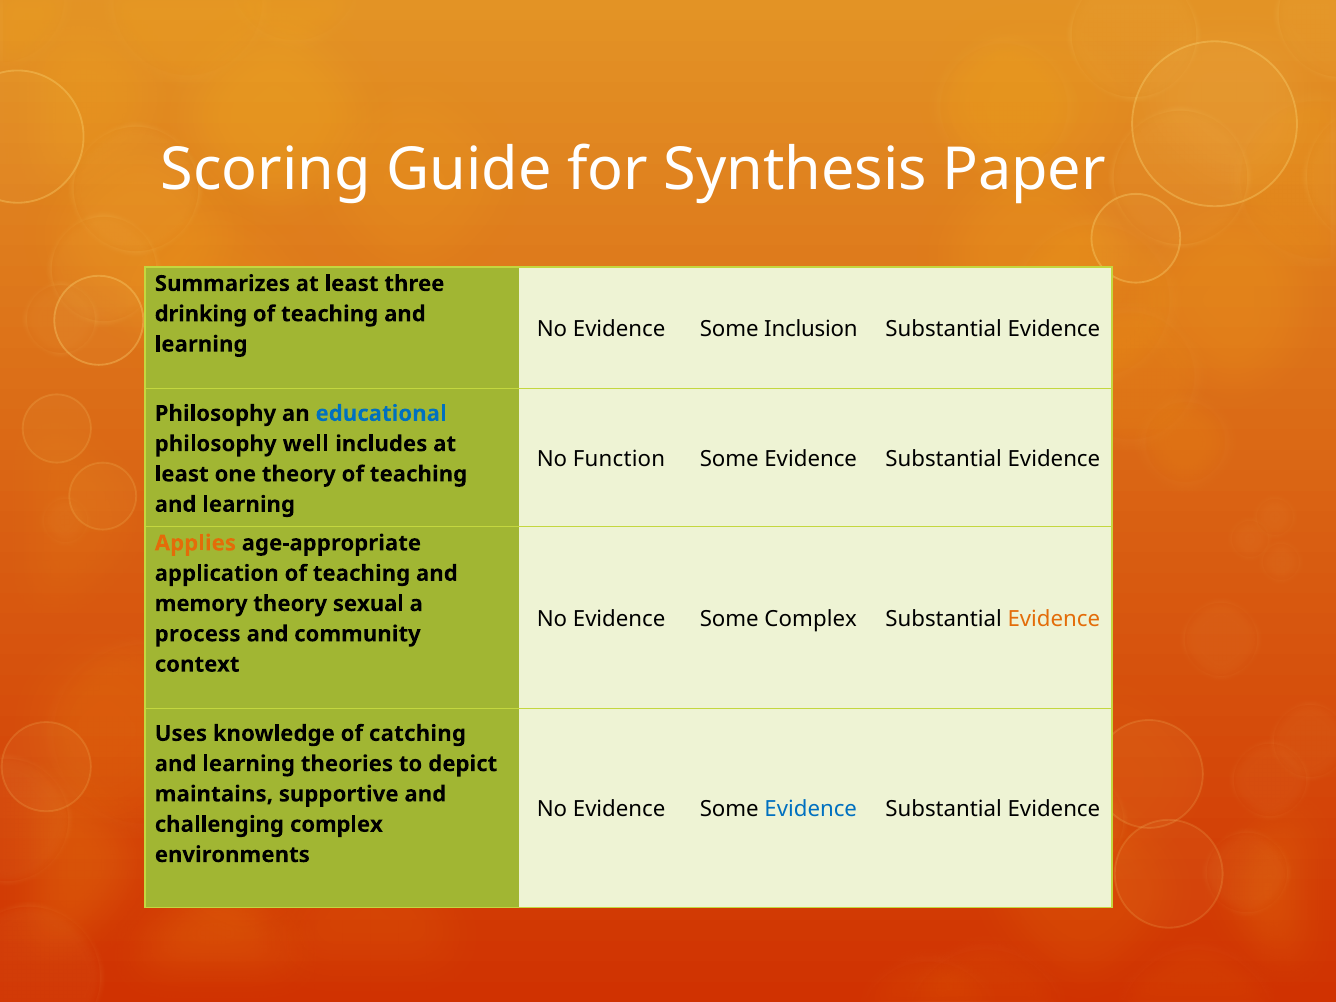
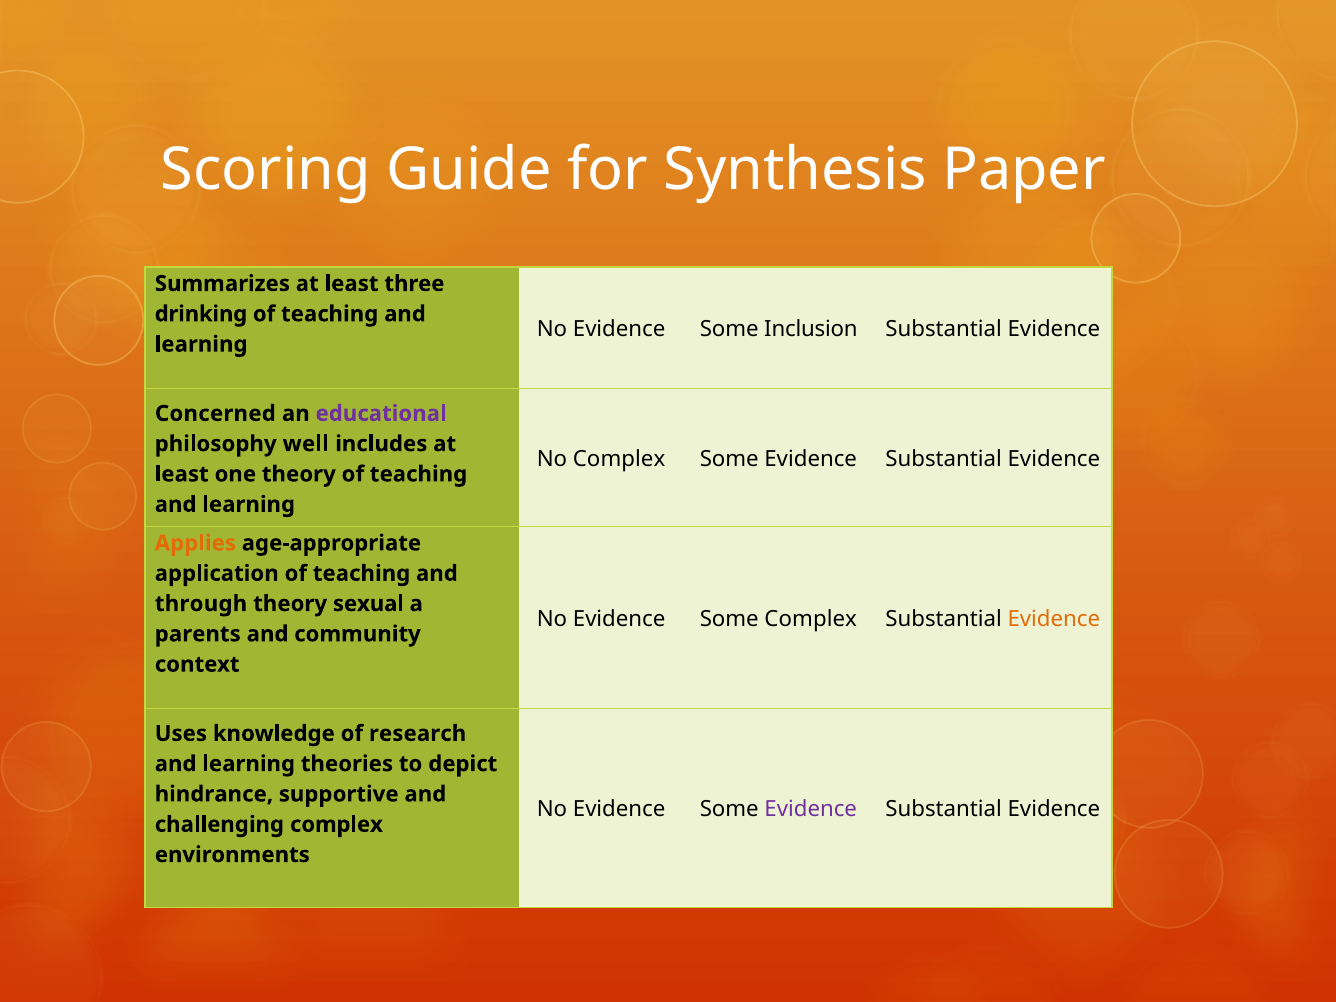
Philosophy: Philosophy -> Concerned (215, 414)
educational colour: blue -> purple (381, 414)
No Function: Function -> Complex (619, 459)
memory: memory -> through (201, 604)
process: process -> parents (198, 634)
catching: catching -> research (418, 734)
maintains: maintains -> hindrance (214, 794)
Evidence colour: blue -> purple (811, 810)
